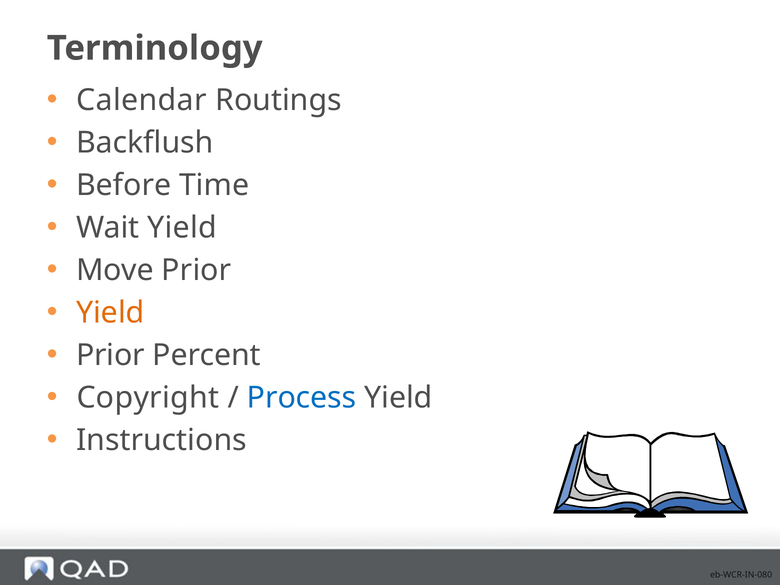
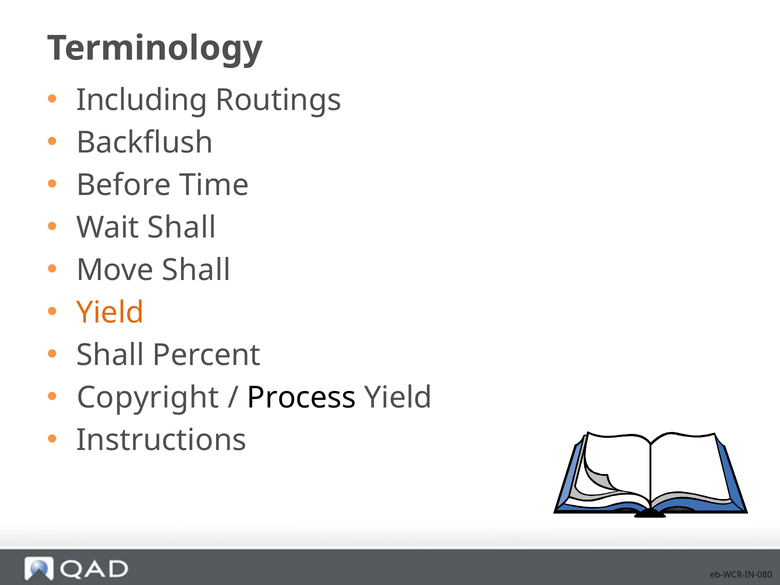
Calendar: Calendar -> Including (142, 100)
Wait Yield: Yield -> Shall (182, 228)
Move Prior: Prior -> Shall (196, 270)
Prior: Prior -> Shall (110, 355)
Process colour: blue -> black (302, 398)
